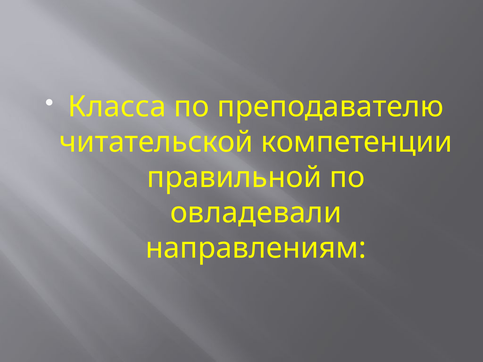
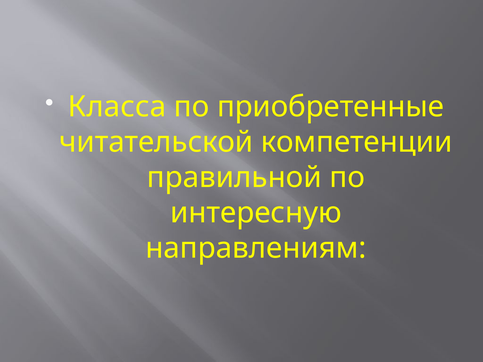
преподавателю: преподавателю -> приобретенные (331, 107)
овладевали: овладевали -> интересную (256, 213)
